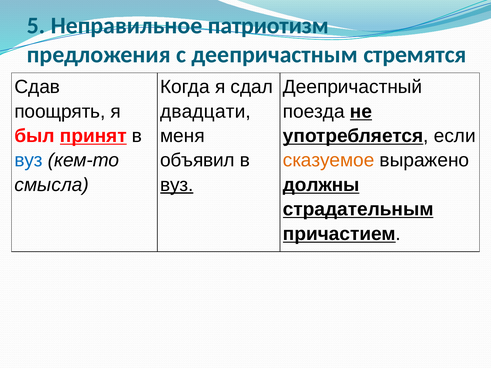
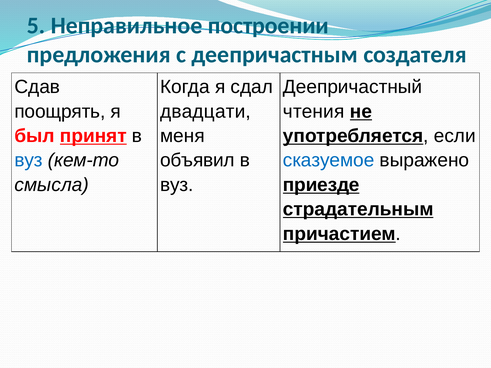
патриотизм: патриотизм -> построении (268, 26)
стремятся: стремятся -> создателя (415, 55)
поезда: поезда -> чтения (314, 111)
сказуемое colour: orange -> blue (329, 160)
вуз underline: present -> none (177, 185)
должны: должны -> приезде (321, 185)
